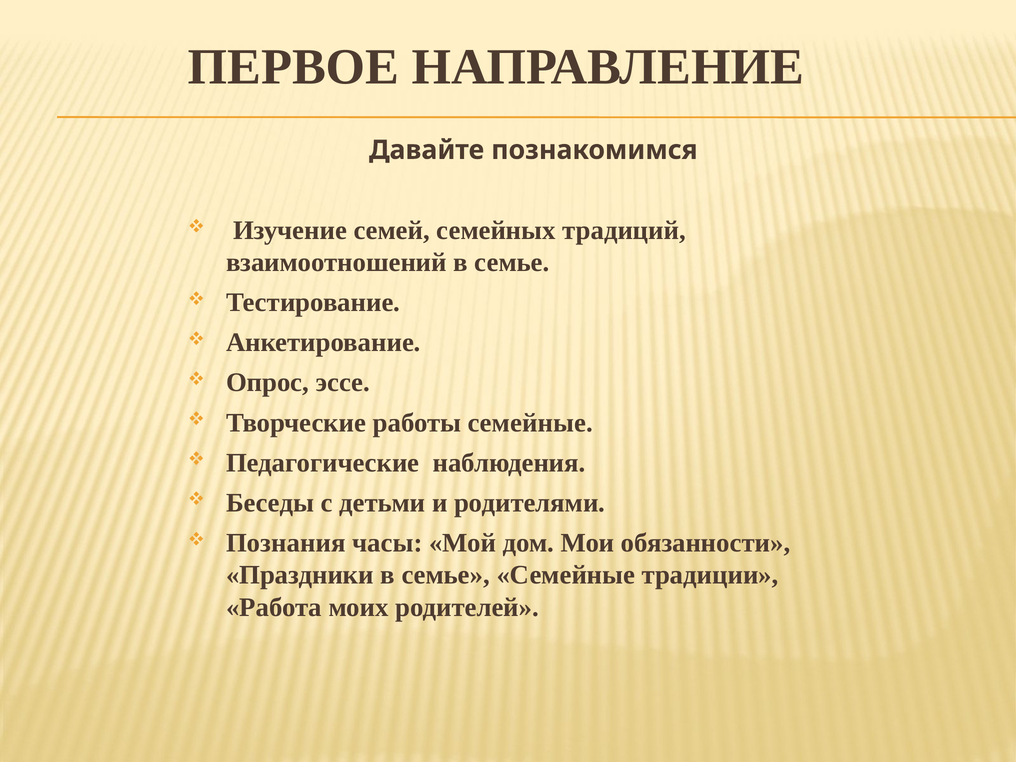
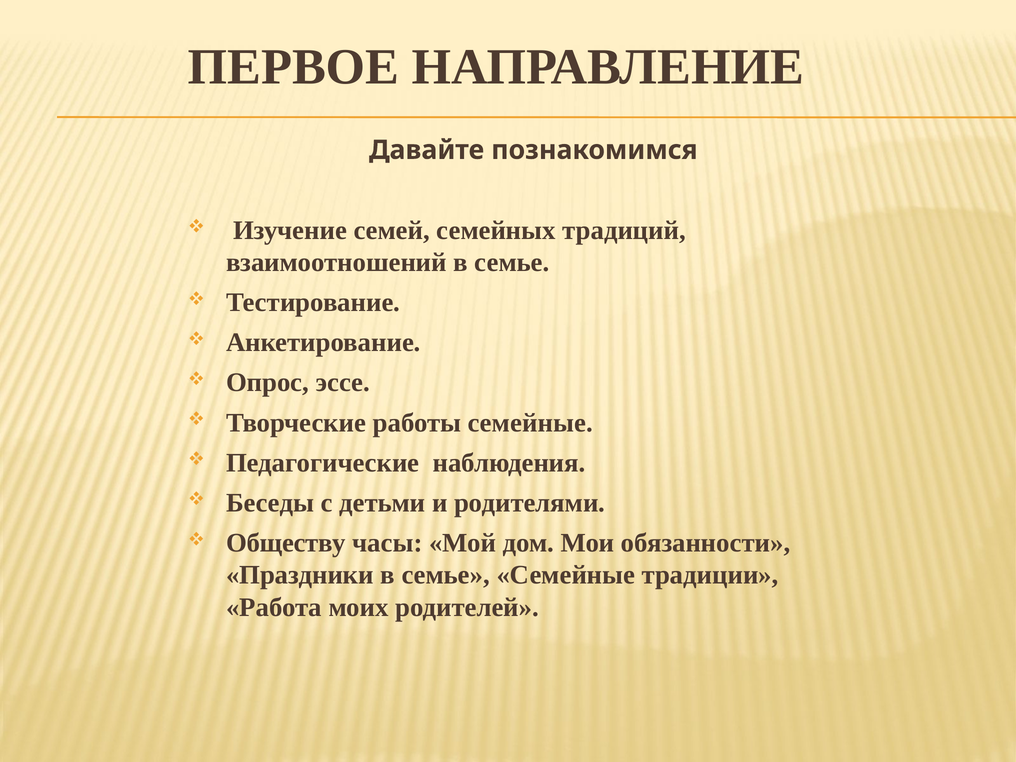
Познания: Познания -> Обществу (286, 543)
